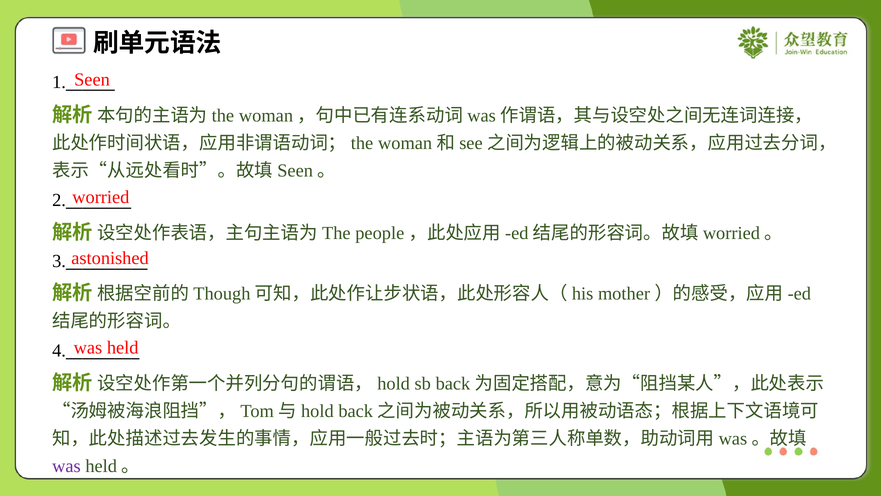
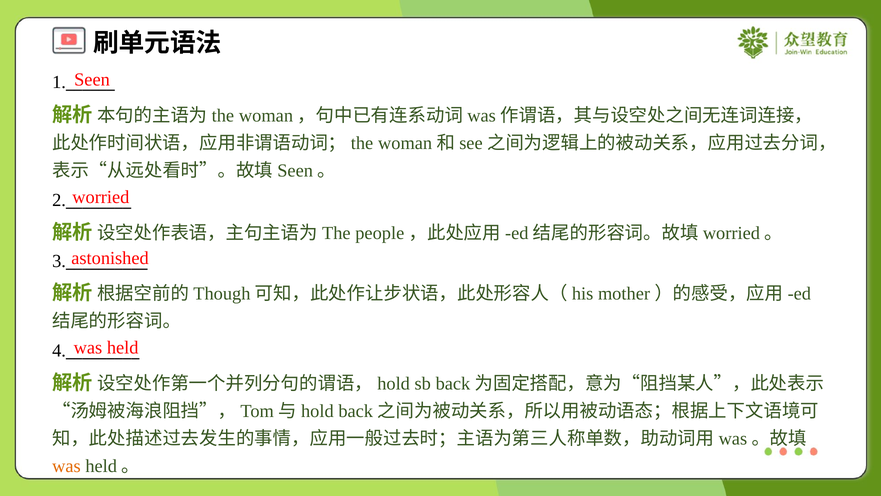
was colour: purple -> orange (66, 466)
